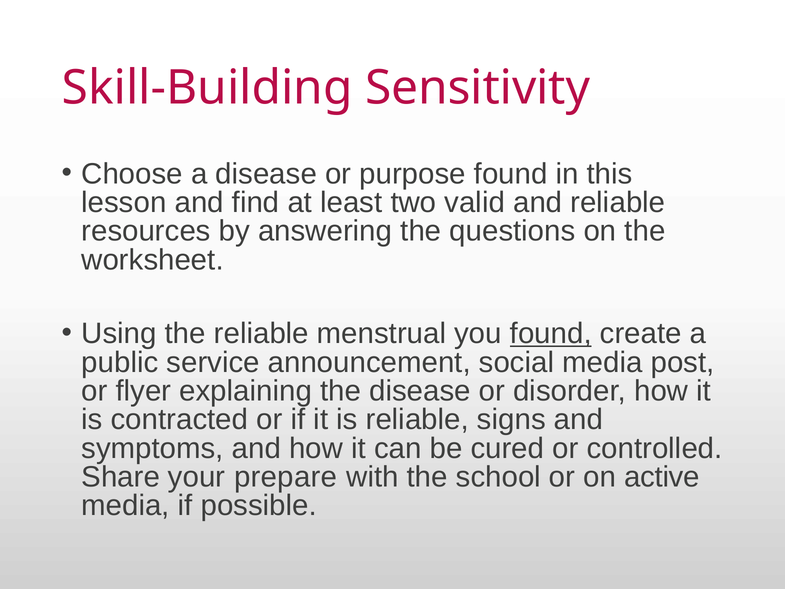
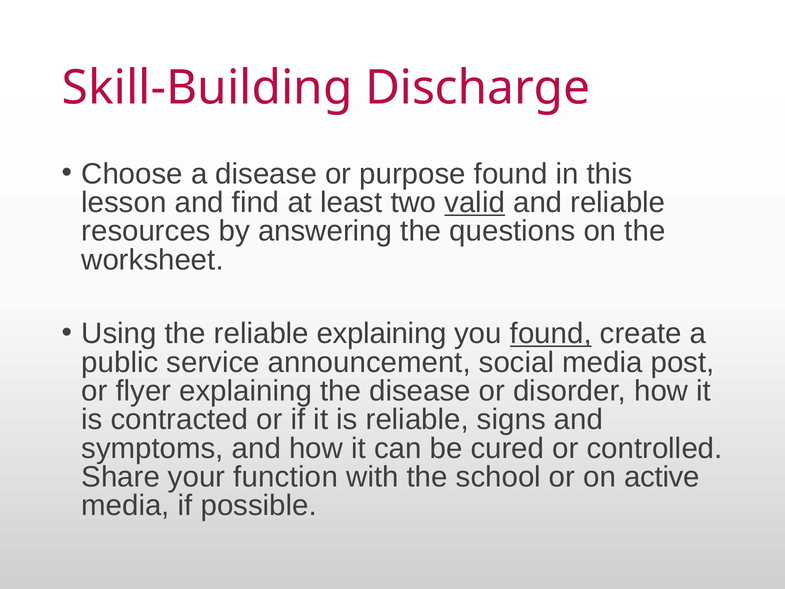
Sensitivity: Sensitivity -> Discharge (478, 88)
valid underline: none -> present (475, 202)
reliable menstrual: menstrual -> explaining (382, 334)
prepare: prepare -> function (286, 477)
